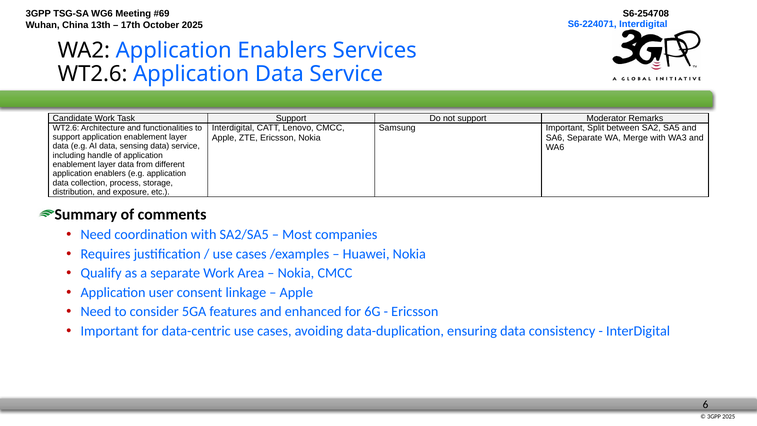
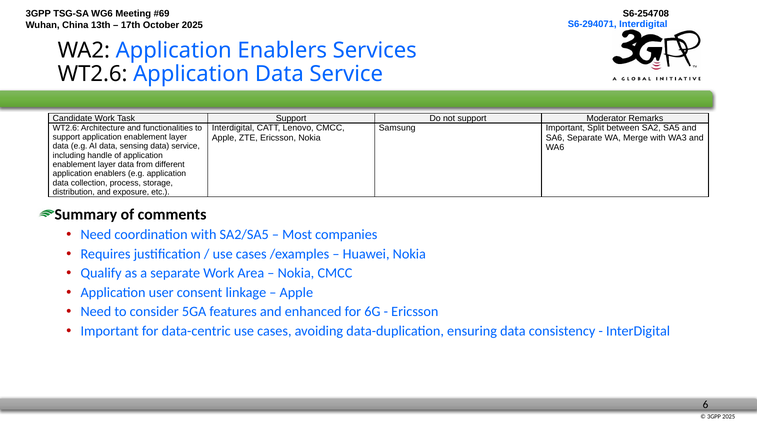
S6-224071: S6-224071 -> S6-294071 (592, 24)
